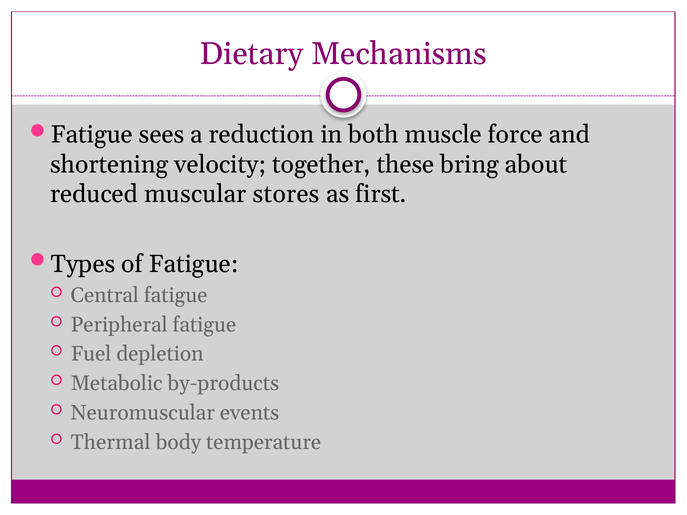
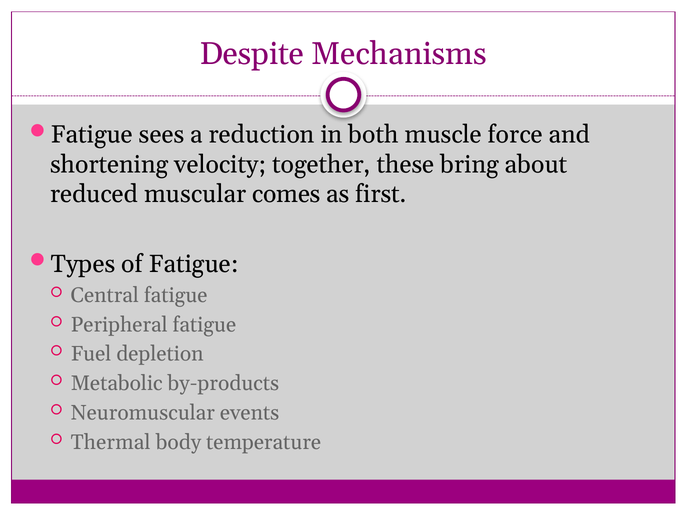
Dietary: Dietary -> Despite (252, 54)
stores: stores -> comes (286, 194)
